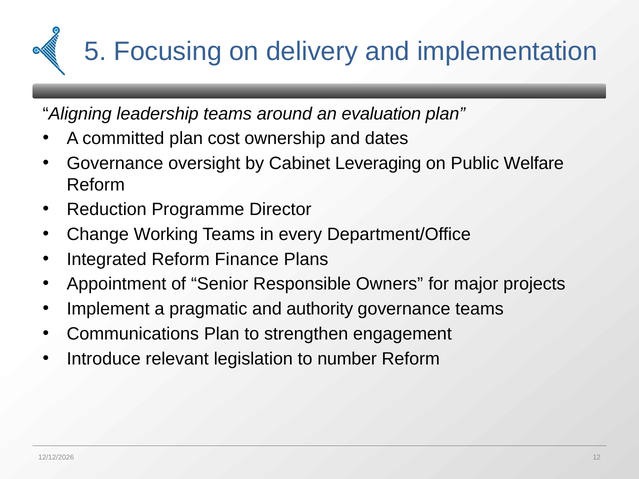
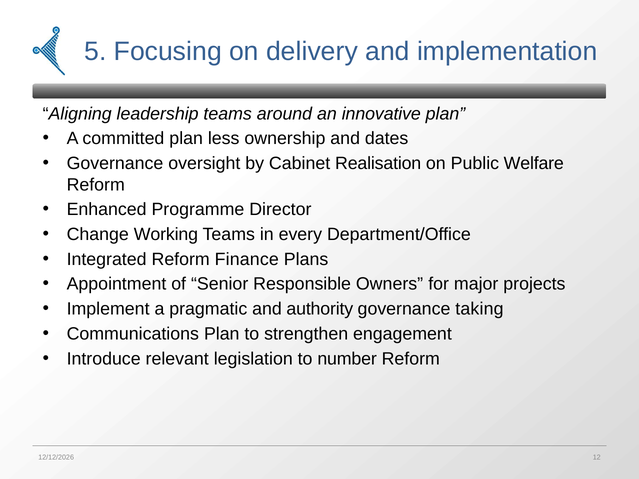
evaluation: evaluation -> innovative (381, 114)
cost: cost -> less (224, 139)
Leveraging: Leveraging -> Realisation (378, 164)
Reduction: Reduction -> Enhanced (107, 210)
governance teams: teams -> taking (479, 309)
